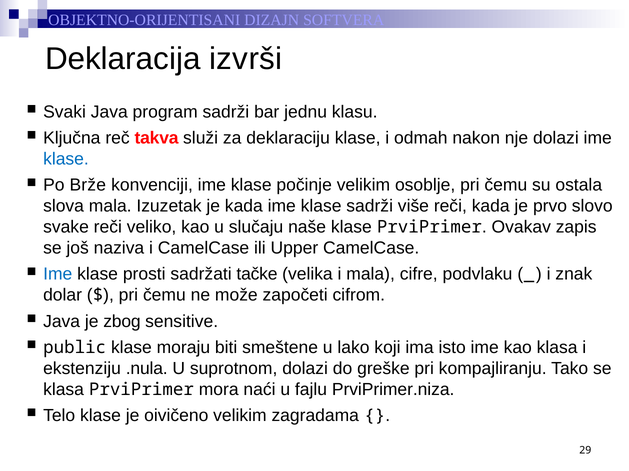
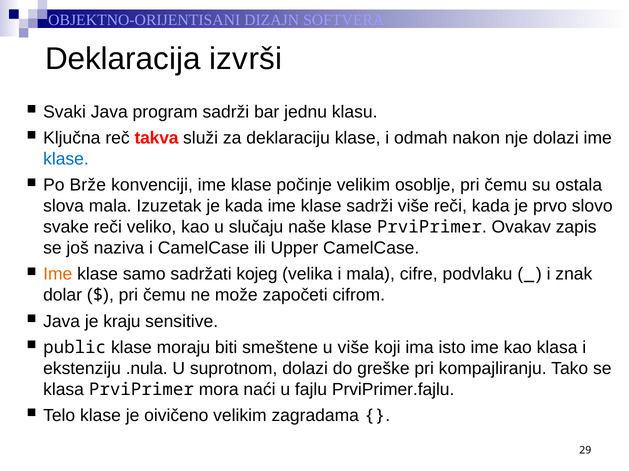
Ime colour: blue -> orange (58, 275)
prosti: prosti -> samo (144, 275)
tačke: tačke -> kojeg (257, 275)
zbog: zbog -> kraju (122, 322)
u lako: lako -> više (353, 348)
PrviPrimer.niza: PrviPrimer.niza -> PrviPrimer.fajlu (393, 390)
